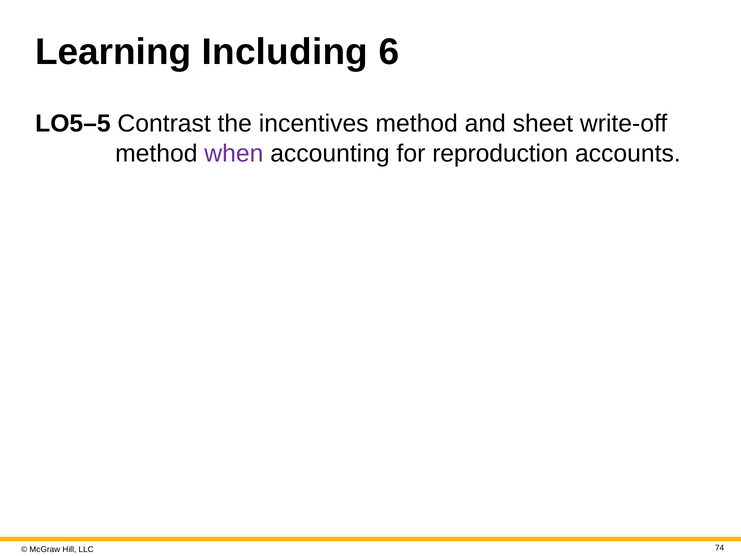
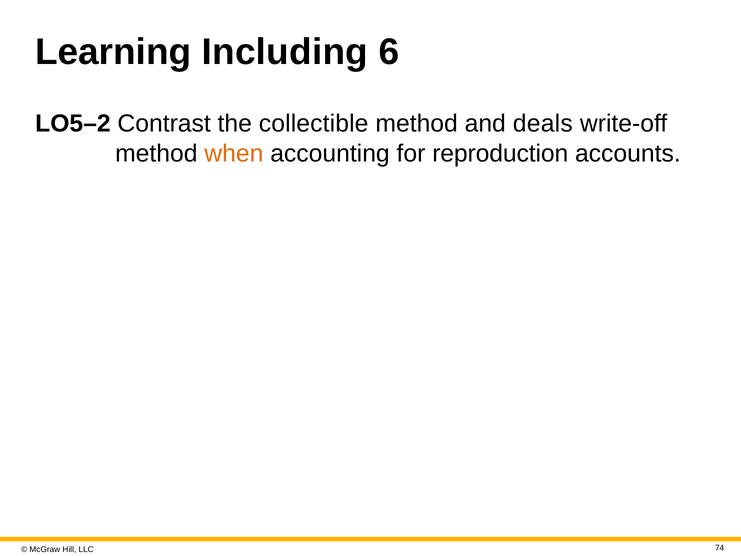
LO5–5: LO5–5 -> LO5–2 (73, 124)
incentives: incentives -> collectible (314, 124)
sheet: sheet -> deals (543, 124)
when colour: purple -> orange (234, 153)
